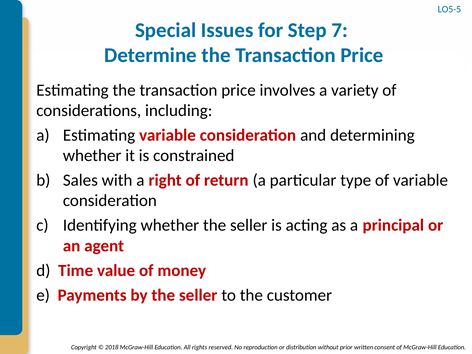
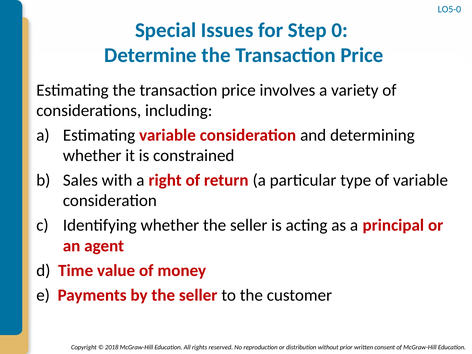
LO5-5: LO5-5 -> LO5-0 (449, 9)
7: 7 -> 0 (340, 30)
